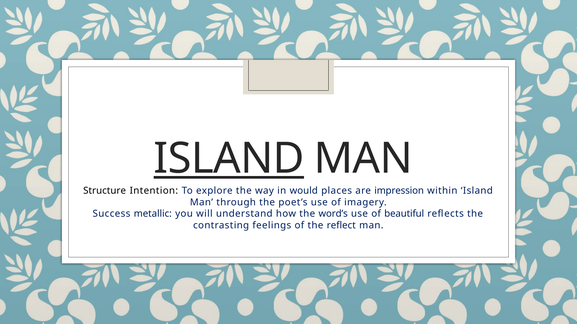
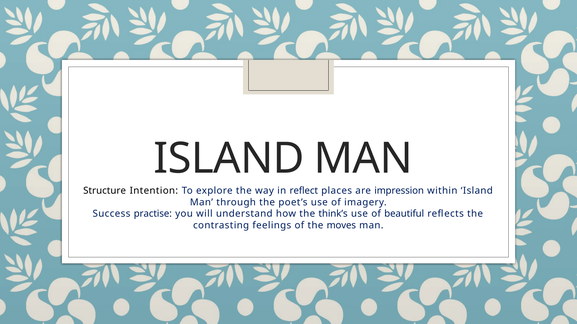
ISLAND underline: present -> none (229, 159)
would: would -> reflect (304, 191)
metallic: metallic -> practise (153, 214)
word’s: word’s -> think’s (333, 214)
reflect: reflect -> moves (341, 226)
